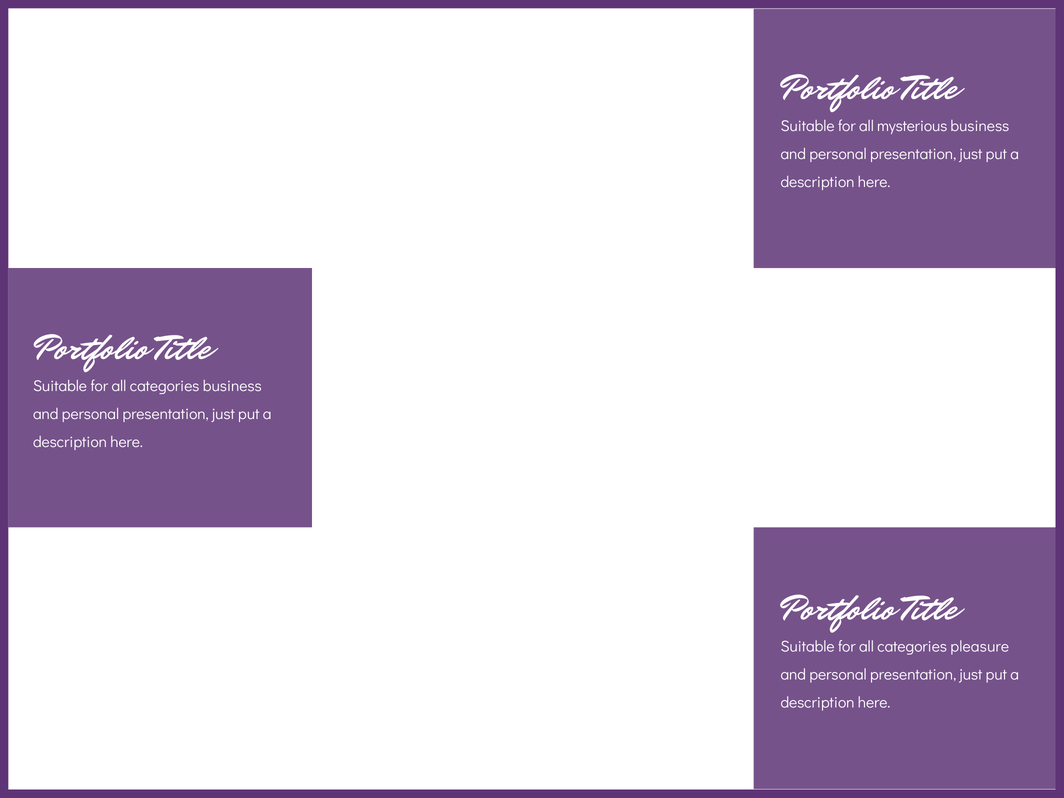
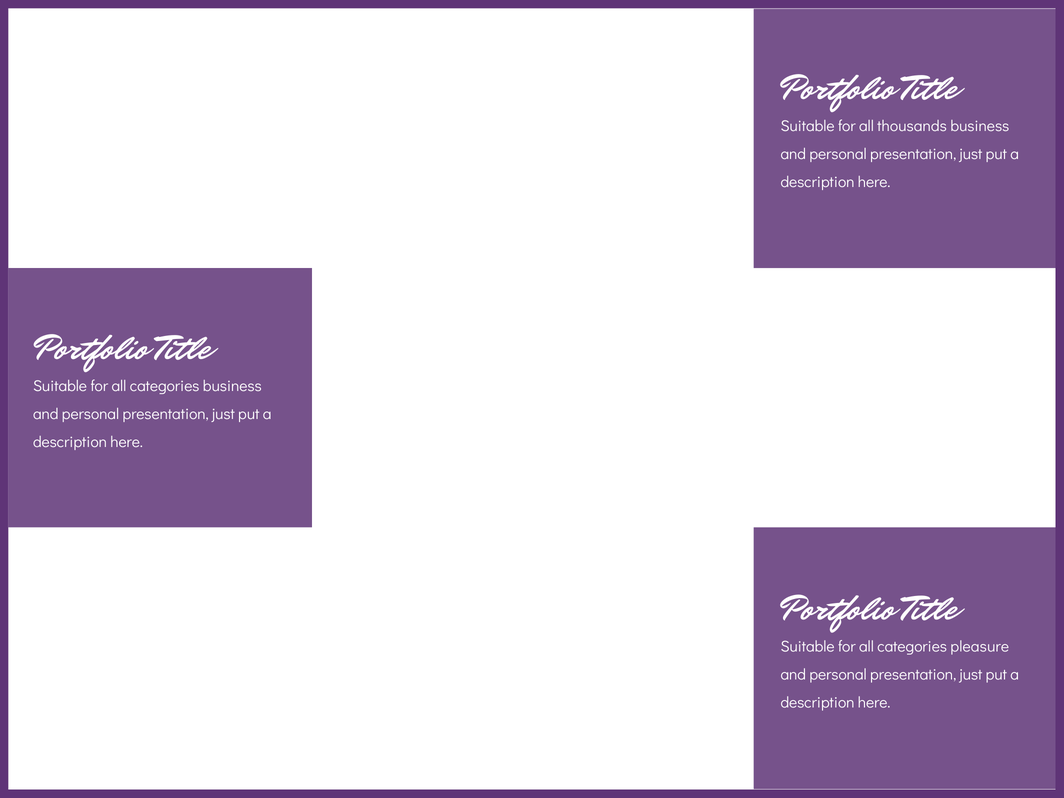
mysterious: mysterious -> thousands (912, 126)
